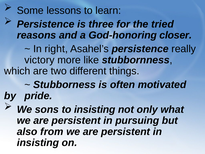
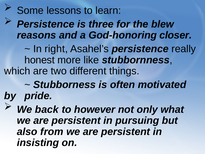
tried: tried -> blew (163, 24)
victory: victory -> honest (40, 60)
sons: sons -> back (47, 109)
to insisting: insisting -> however (95, 109)
